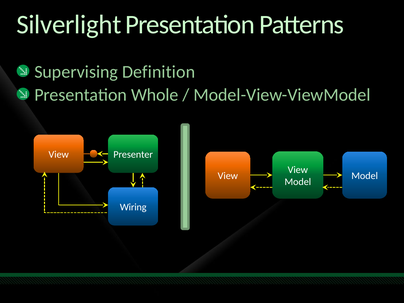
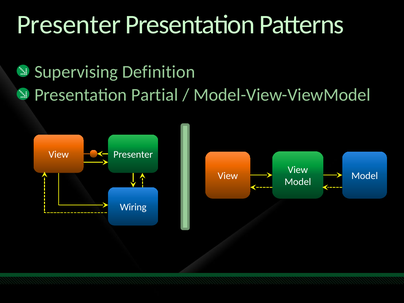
Silverlight: Silverlight -> Presenter (69, 25)
Whole: Whole -> Partial (155, 95)
